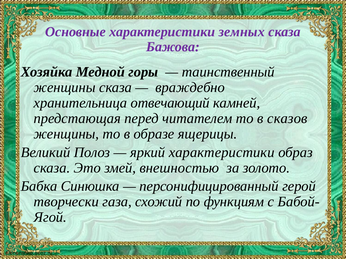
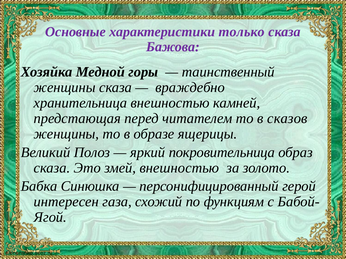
земных: земных -> только (242, 32)
хранительница отвечающий: отвечающий -> внешностью (170, 103)
яркий характеристики: характеристики -> покровительница (222, 153)
творчески: творчески -> интересен (66, 202)
